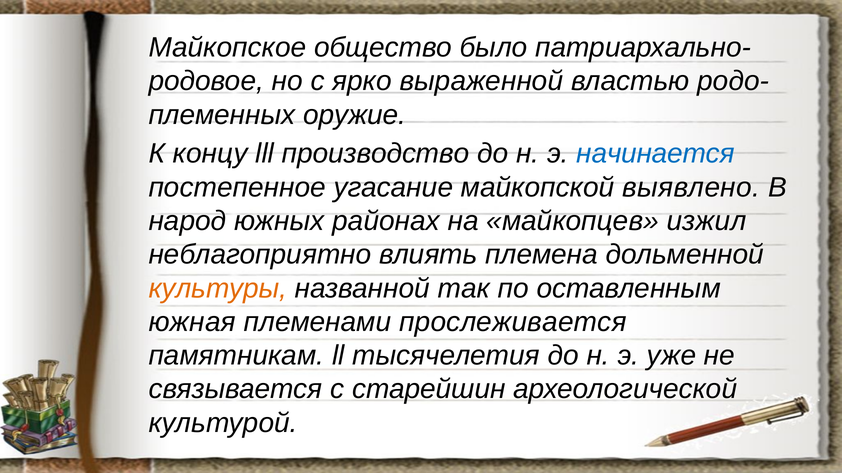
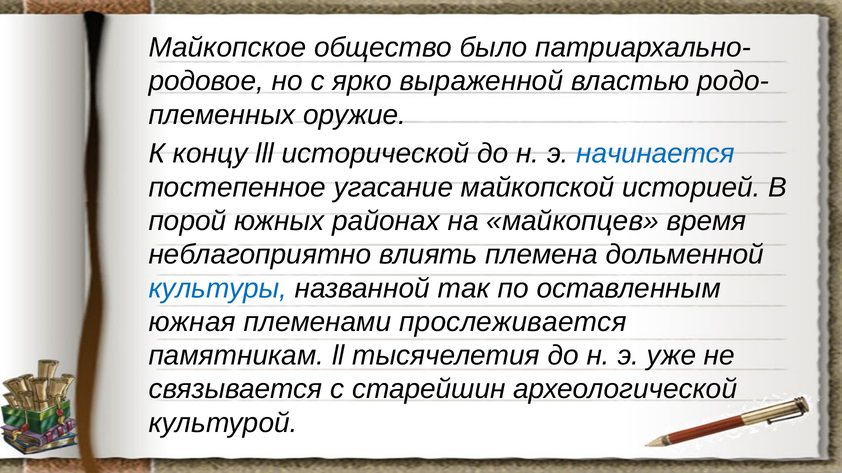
производство: производство -> исторической (376, 154)
выявлено: выявлено -> историей (691, 188)
народ: народ -> порой (187, 221)
изжил: изжил -> время (707, 221)
культуры colour: orange -> blue (218, 289)
